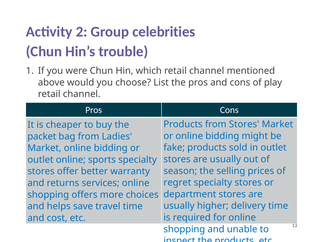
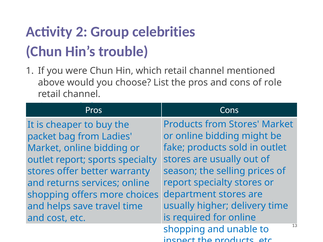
play: play -> role (273, 83)
outlet online: online -> report (71, 160)
regret: regret -> report (177, 183)
